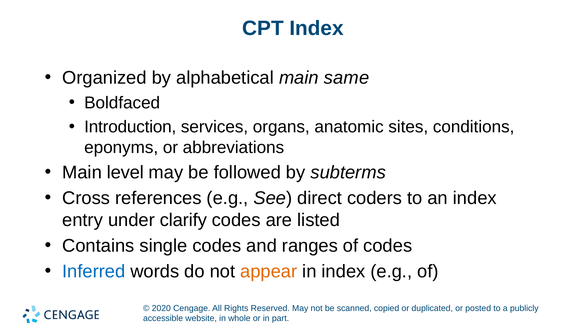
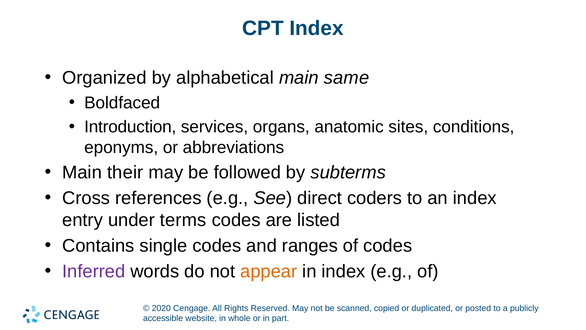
level: level -> their (125, 172)
clarify: clarify -> terms (183, 220)
Inferred colour: blue -> purple (94, 271)
